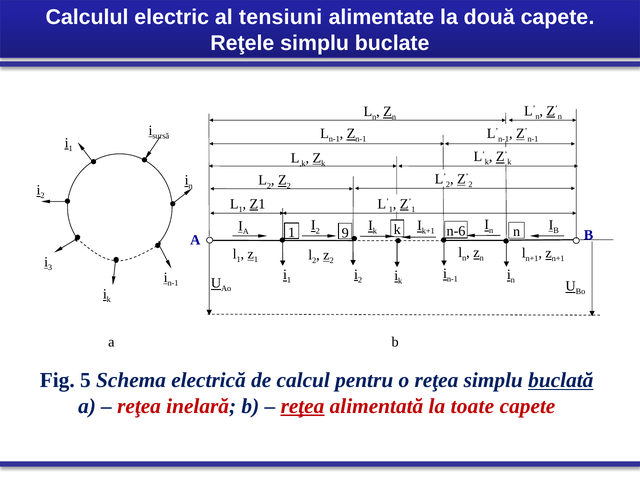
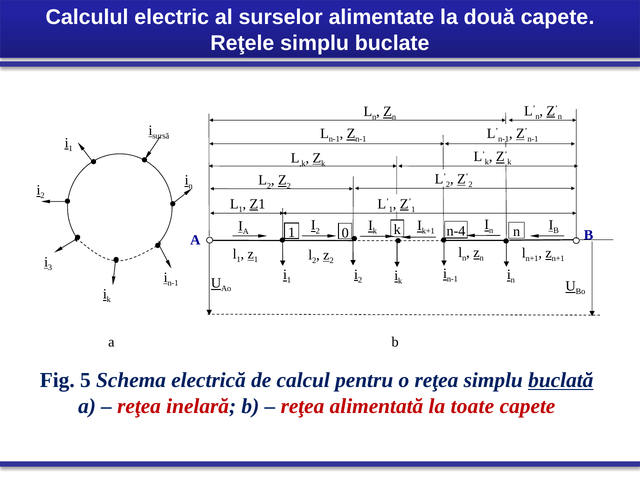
tensiuni: tensiuni -> surselor (281, 17)
9: 9 -> 0 (345, 233)
n-6: n-6 -> n-4 (456, 231)
reţea underline: present -> none (302, 406)
